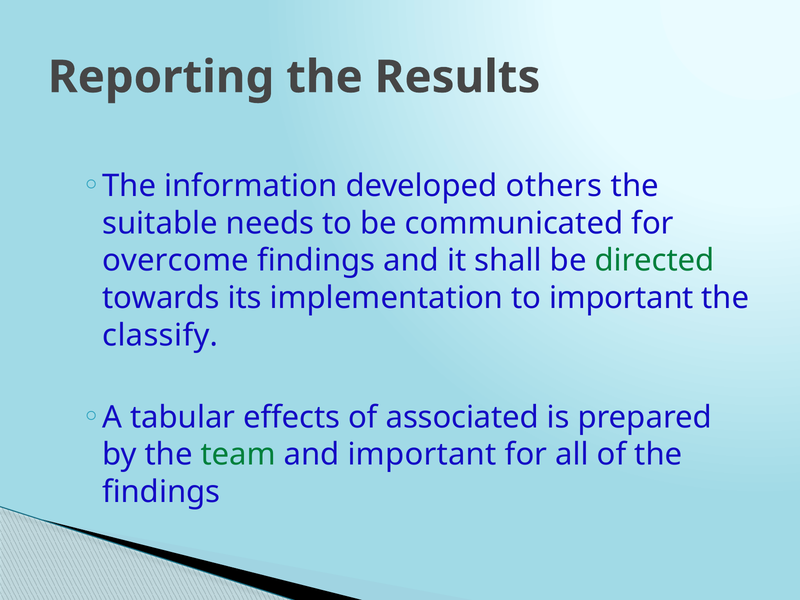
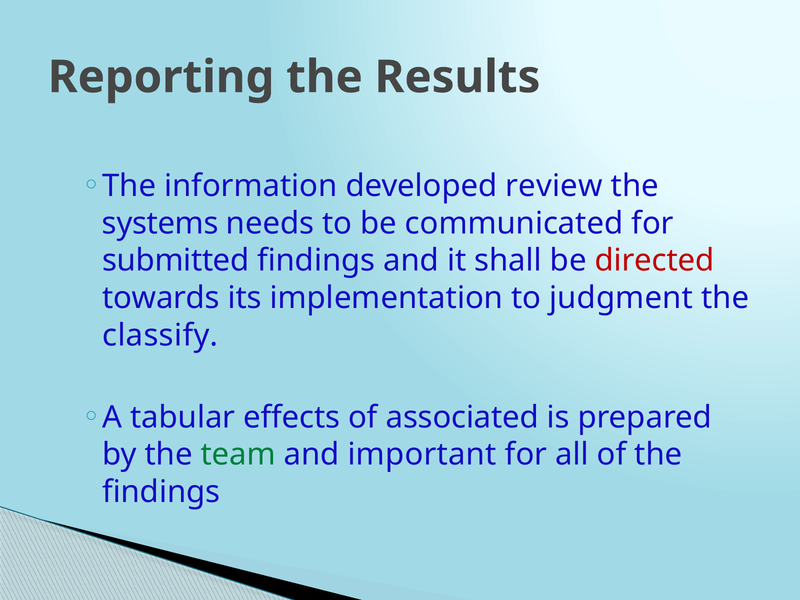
others: others -> review (554, 186)
suitable: suitable -> systems (160, 223)
overcome: overcome -> submitted (176, 261)
directed colour: green -> red (654, 261)
to important: important -> judgment (621, 298)
